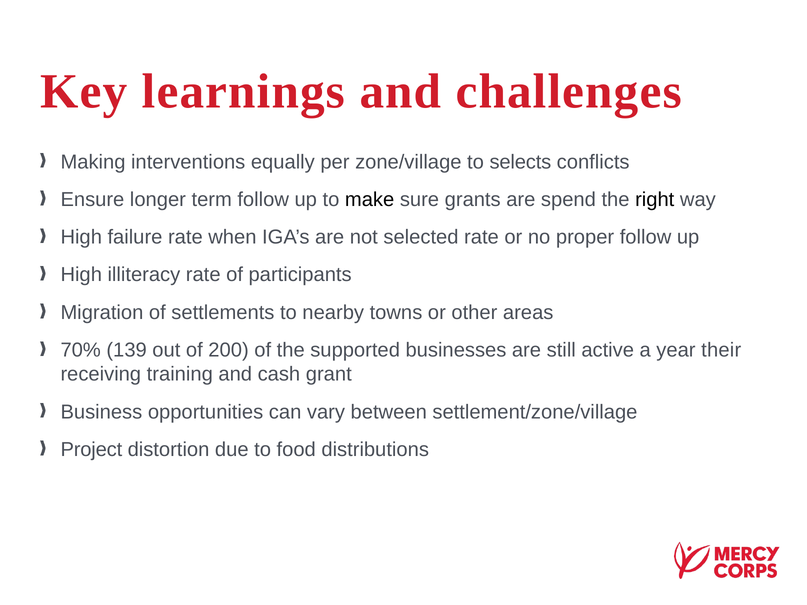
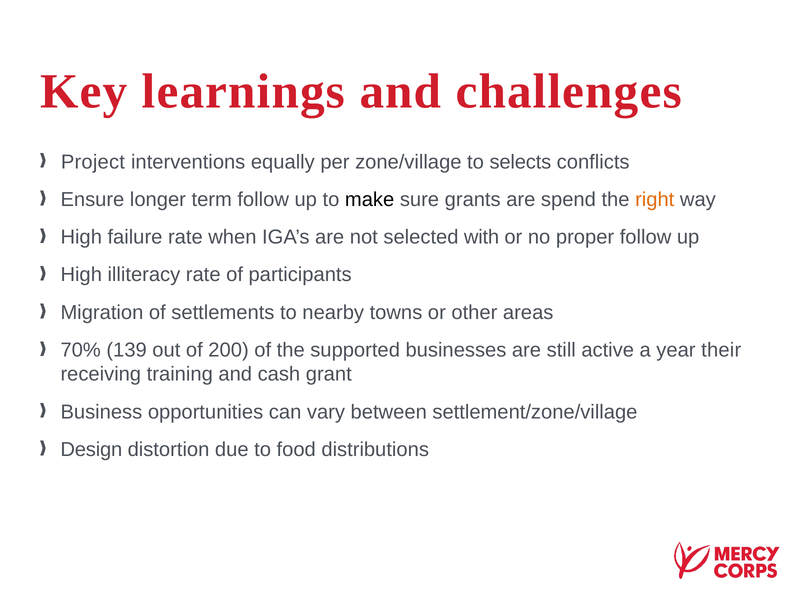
Making: Making -> Project (93, 162)
right colour: black -> orange (655, 200)
selected rate: rate -> with (482, 237)
Project: Project -> Design (91, 450)
